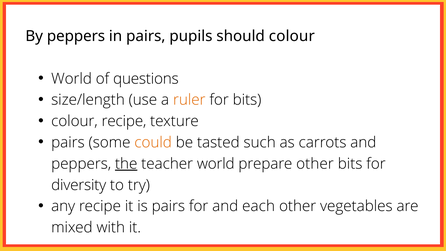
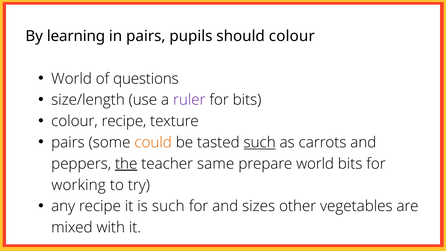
By peppers: peppers -> learning (76, 36)
ruler colour: orange -> purple (189, 100)
such underline: none -> present (260, 142)
teacher world: world -> same (216, 164)
prepare other: other -> world (315, 164)
diversity: diversity -> working (79, 185)
is pairs: pairs -> such (168, 206)
each: each -> sizes (259, 206)
